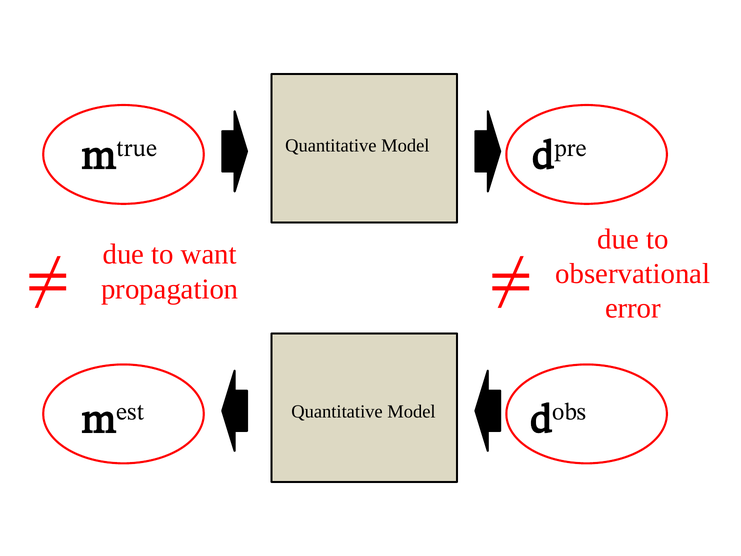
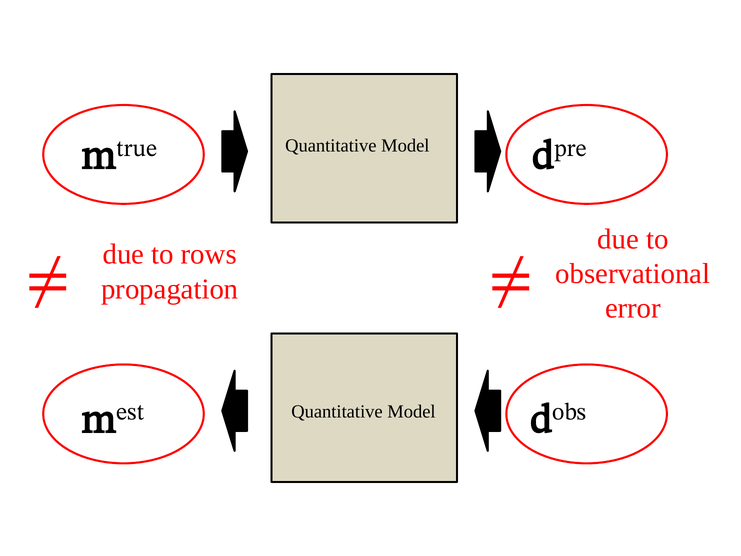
want: want -> rows (209, 254)
